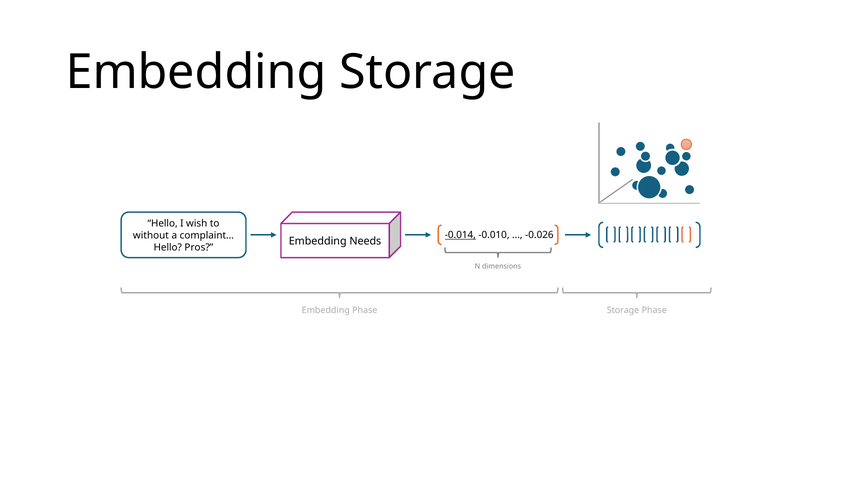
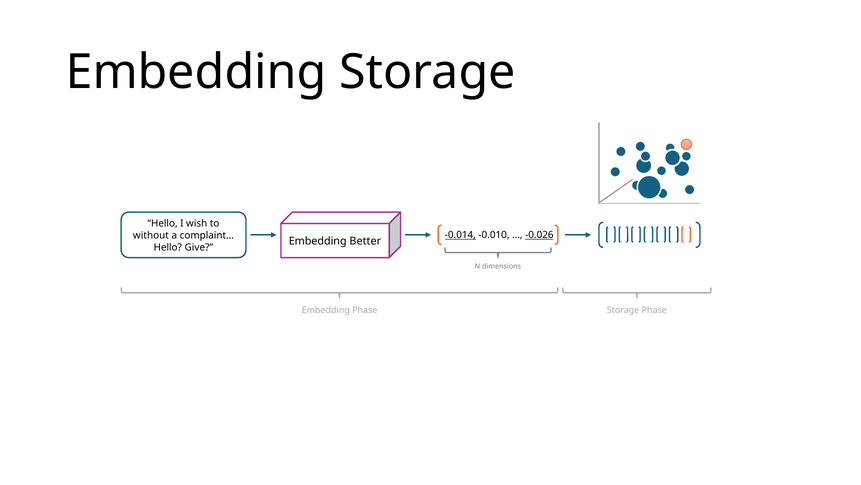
-0.026 underline: none -> present (539, 235)
Needs: Needs -> Better (365, 241)
Pros: Pros -> Give (199, 247)
